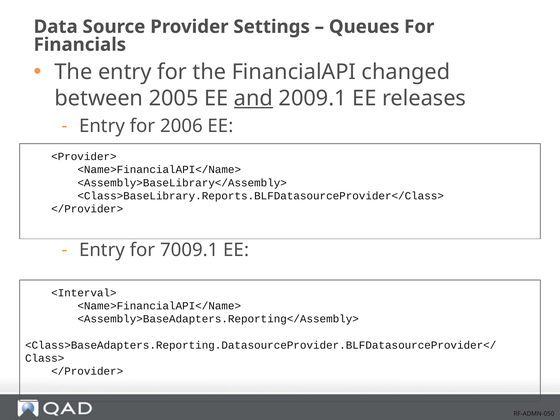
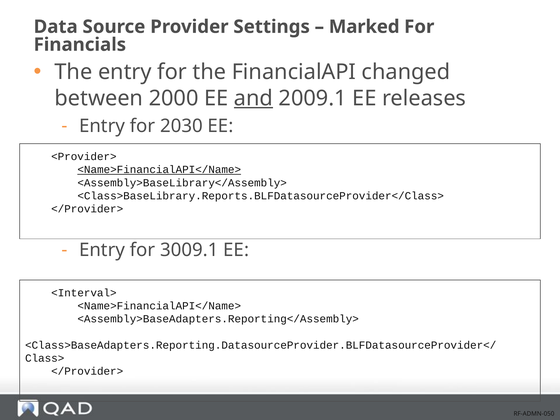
Queues: Queues -> Marked (364, 27)
2005: 2005 -> 2000 (174, 98)
2006: 2006 -> 2030 (181, 126)
<Name>FinancialAPI</Name> underline: none -> present (159, 170)
7009.1: 7009.1 -> 3009.1 (189, 250)
